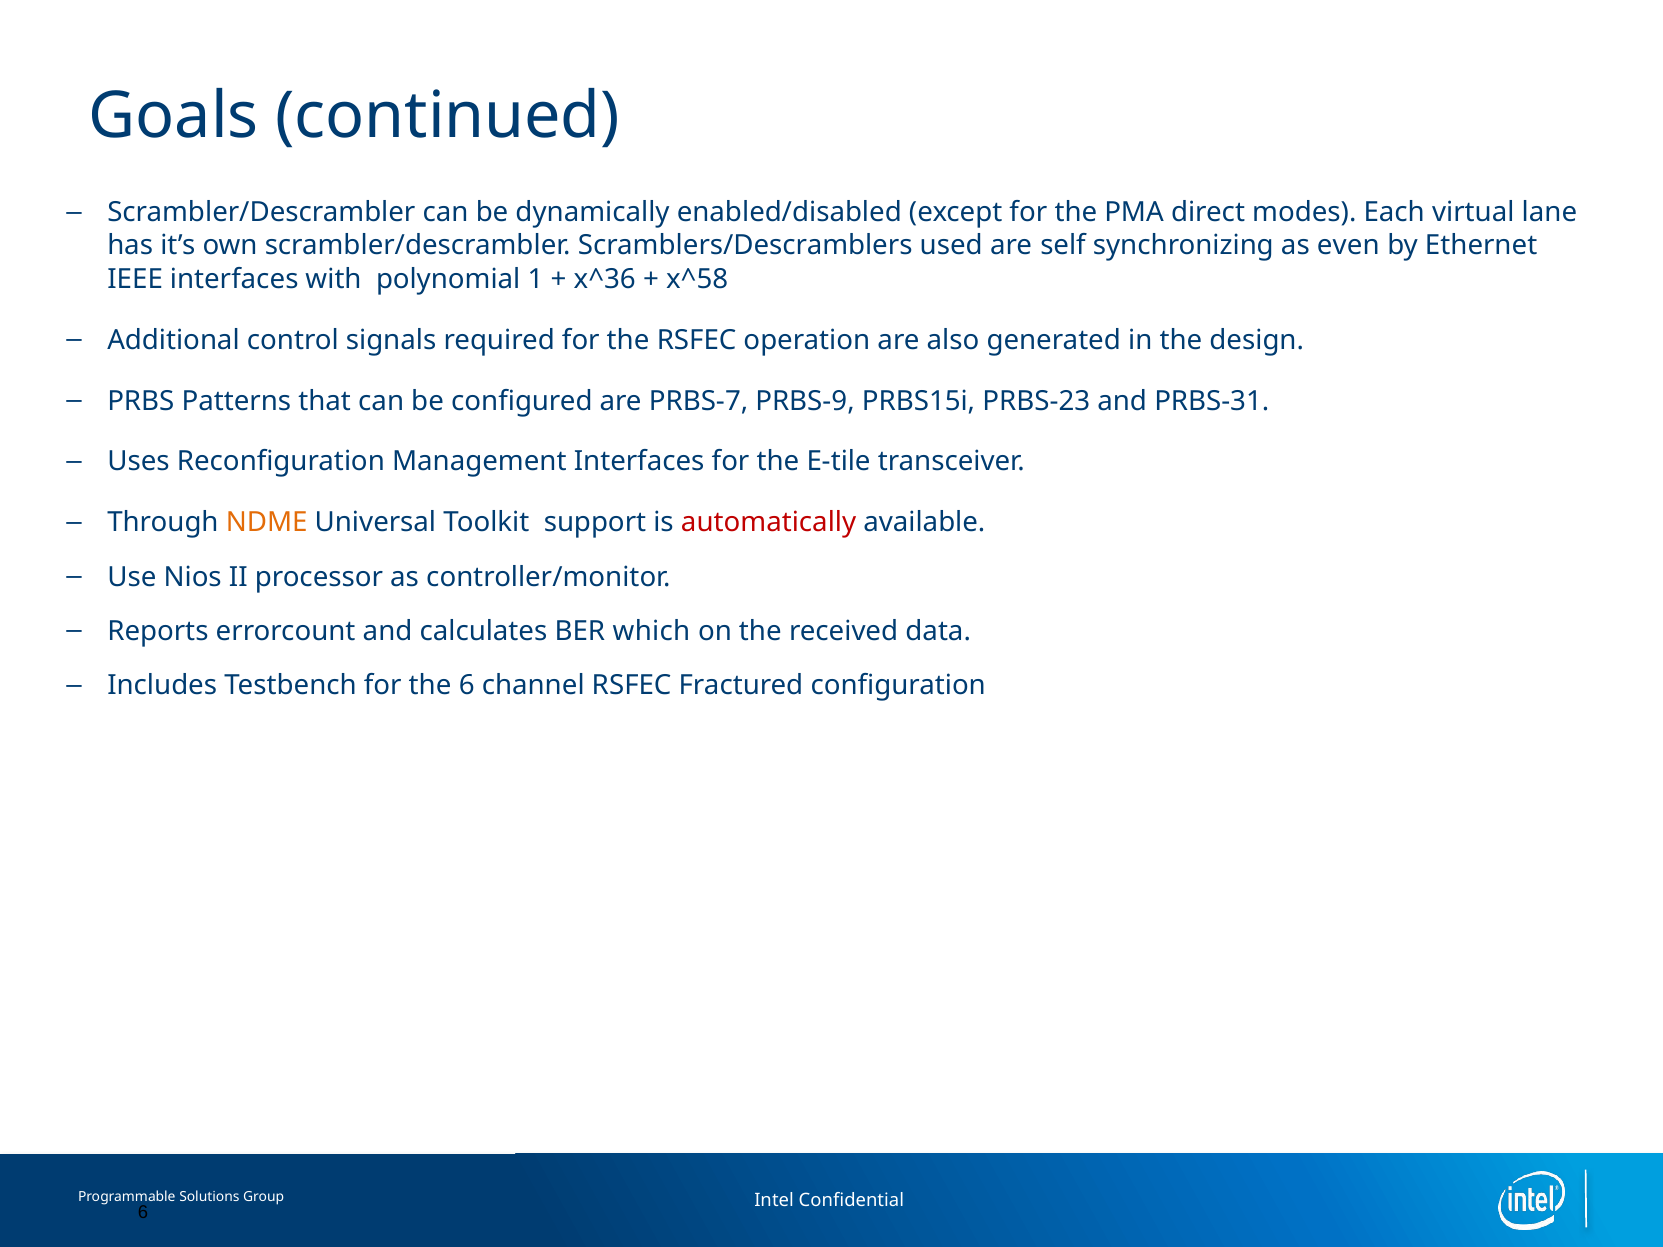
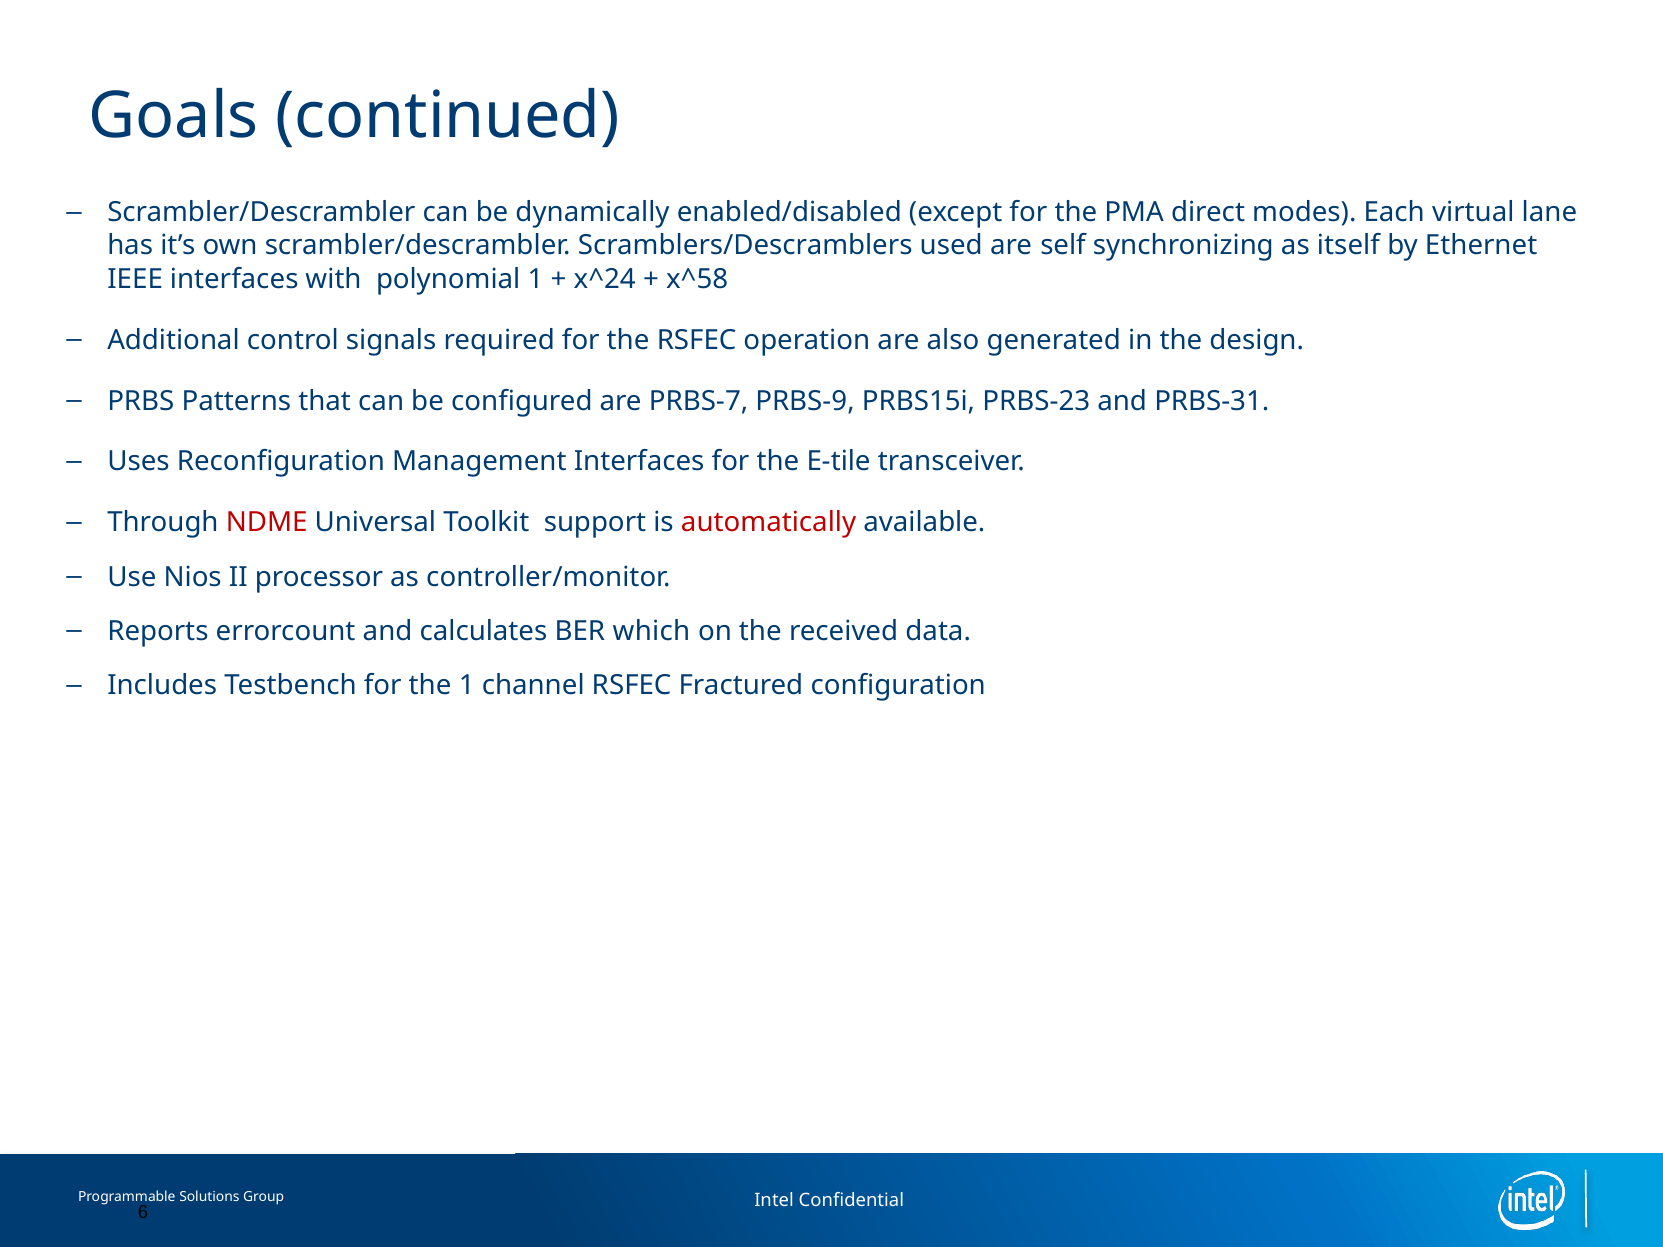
even: even -> itself (1348, 246)
x^36: x^36 -> x^24 (605, 279)
NDME colour: orange -> red (267, 523)
the 6: 6 -> 1 (467, 686)
